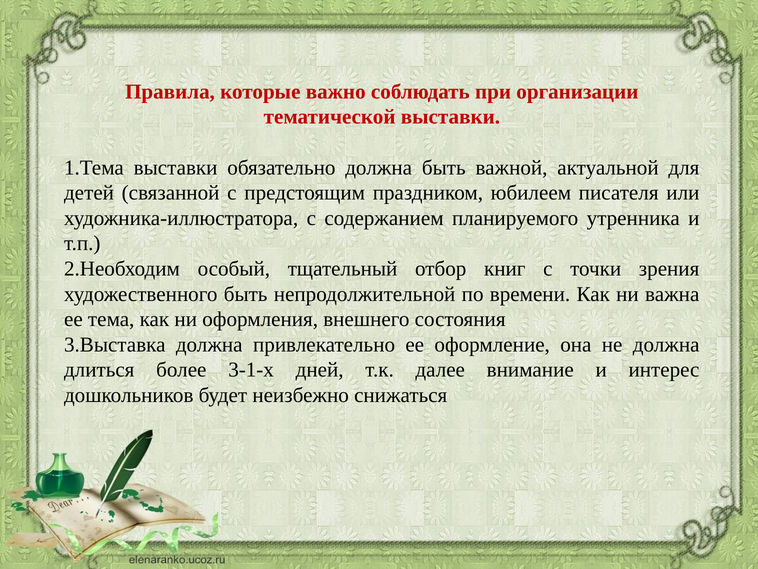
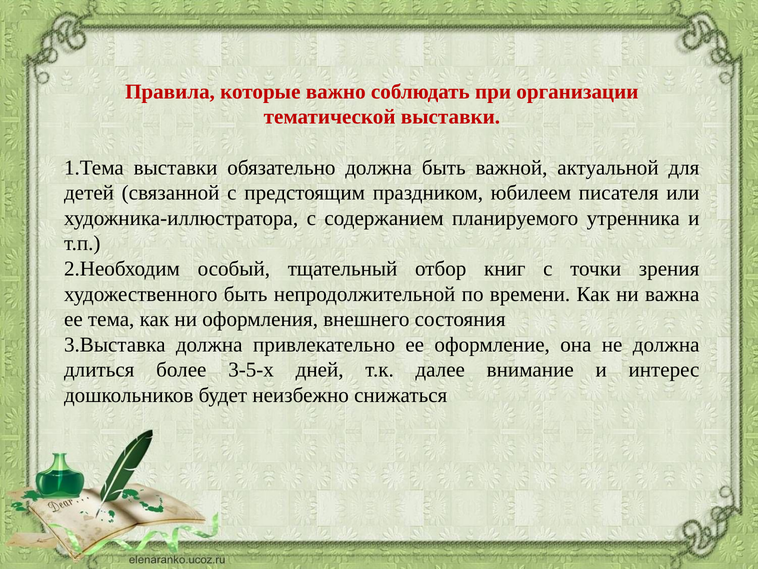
3-1-х: 3-1-х -> 3-5-х (251, 370)
